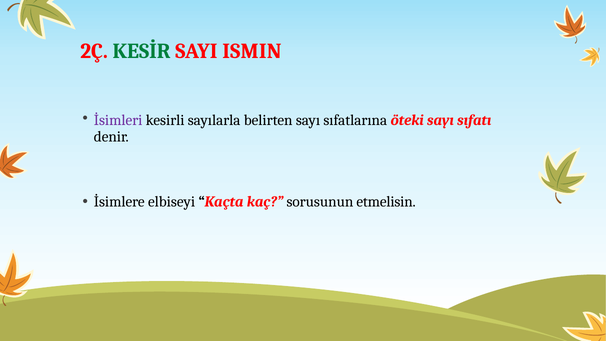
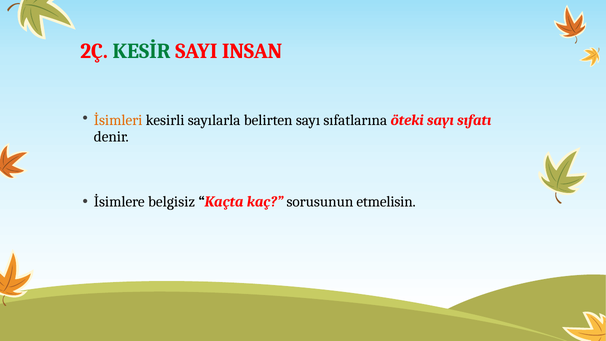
ISMIN: ISMIN -> INSAN (252, 51)
İsimleri colour: purple -> orange (118, 120)
elbiseyi: elbiseyi -> belgisiz (172, 202)
